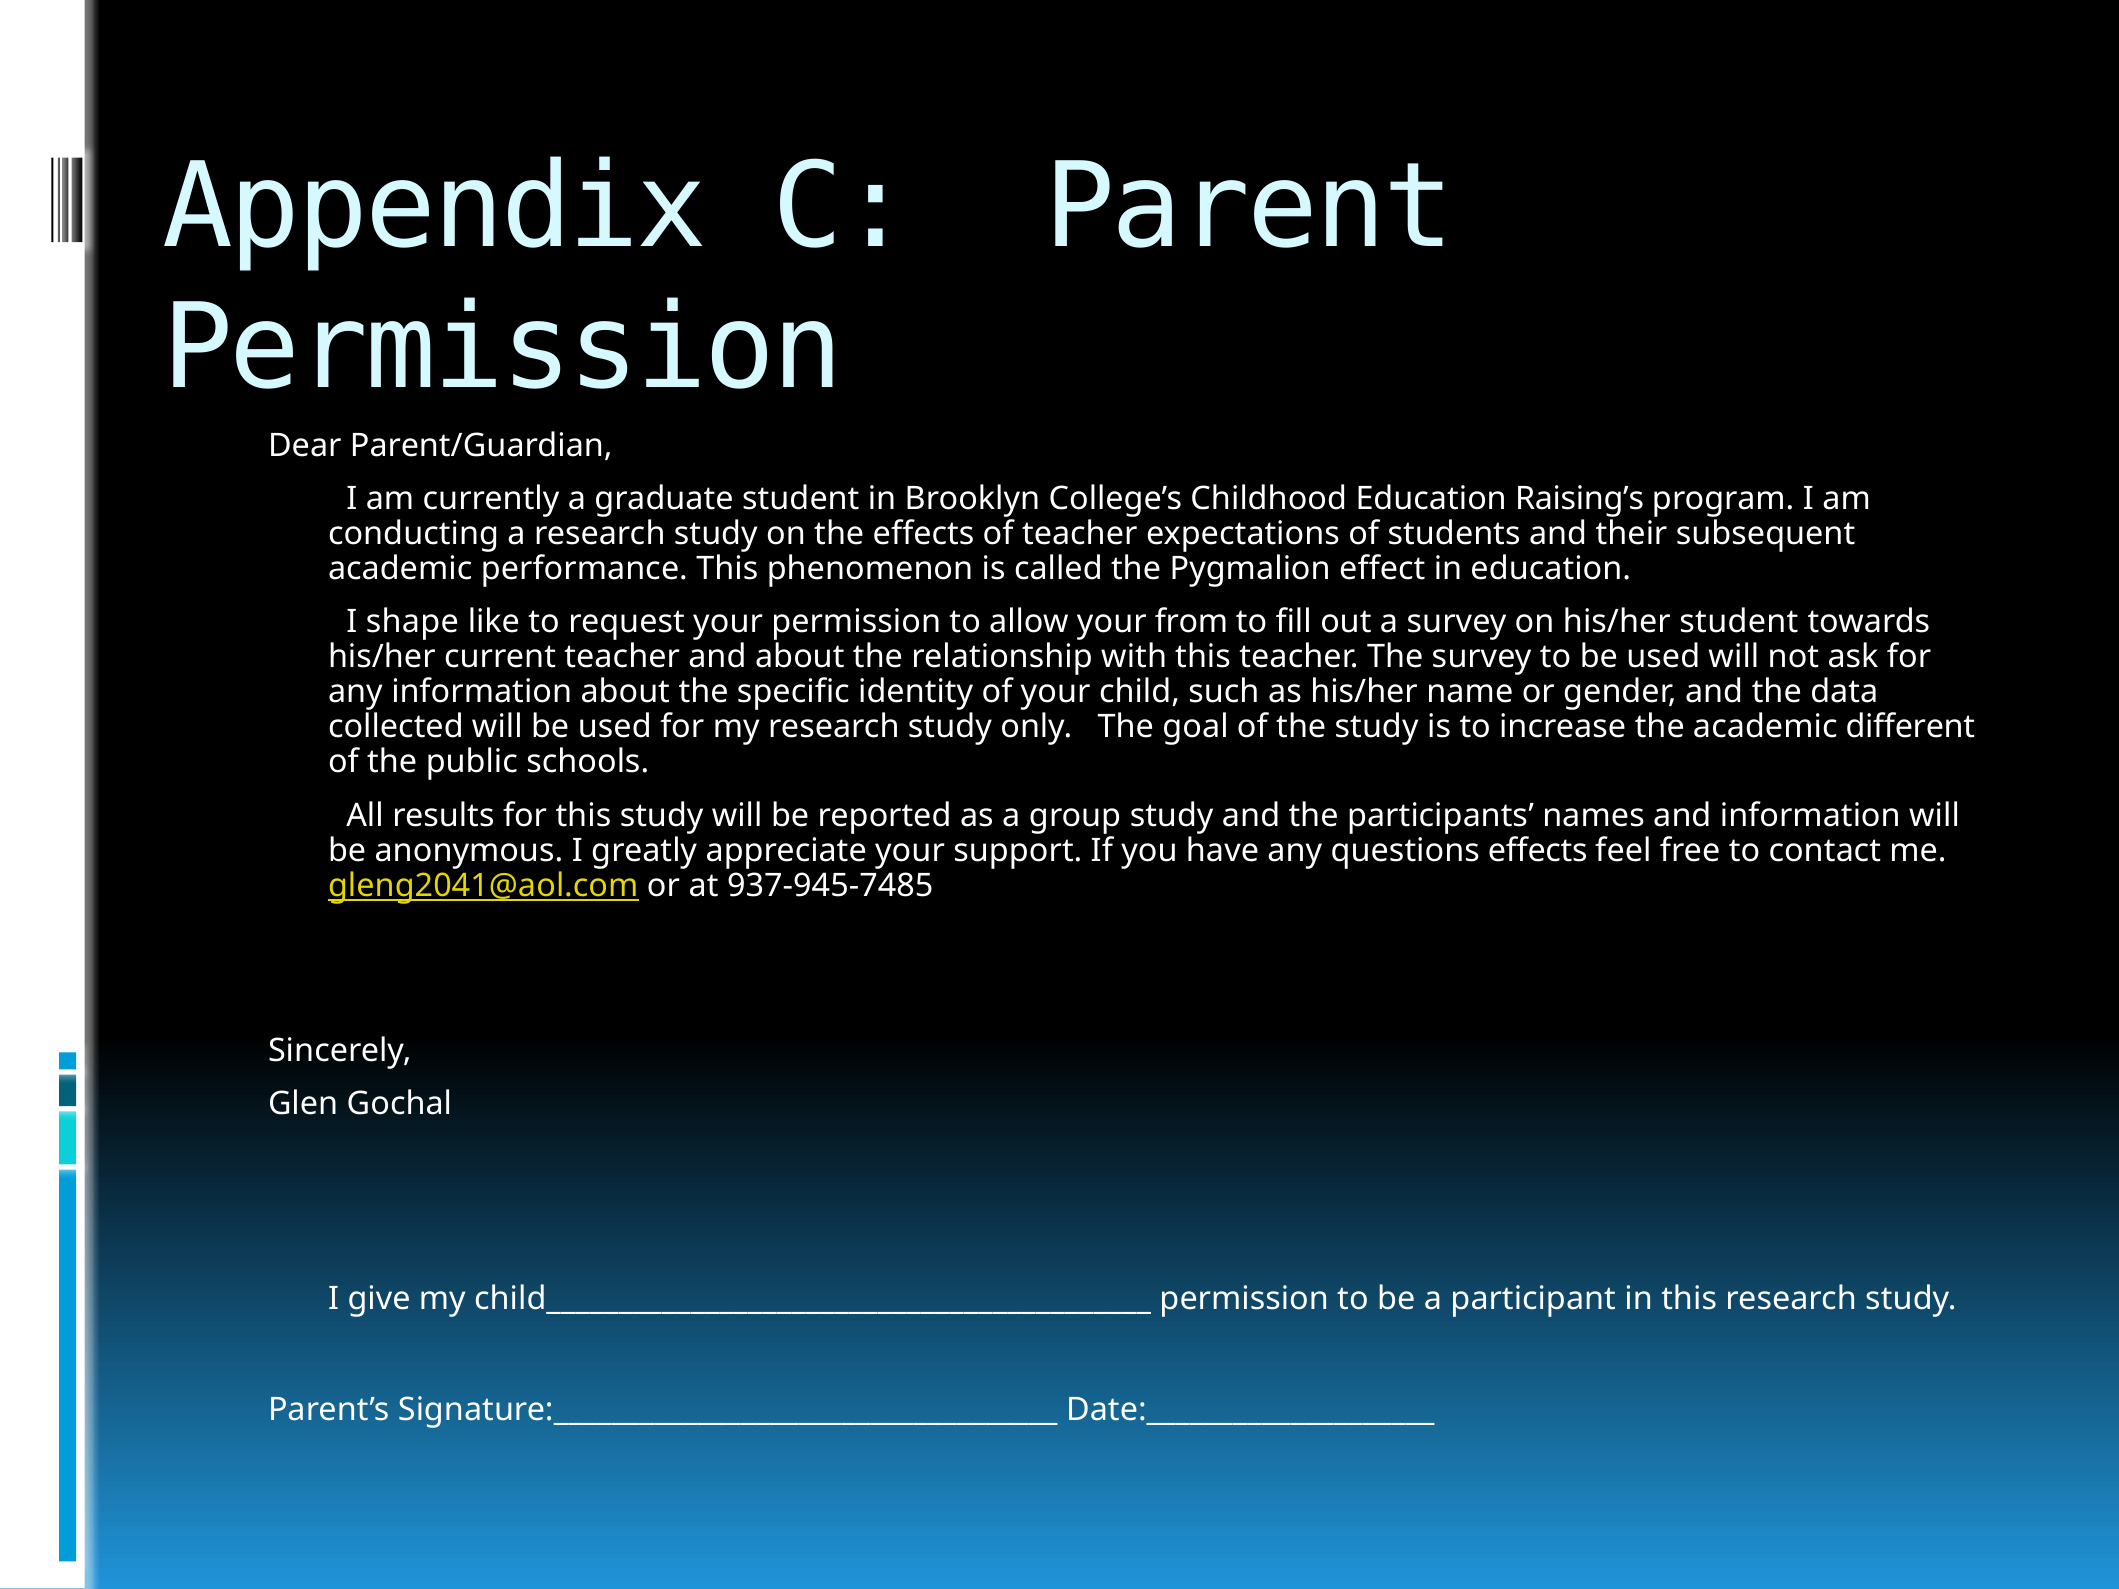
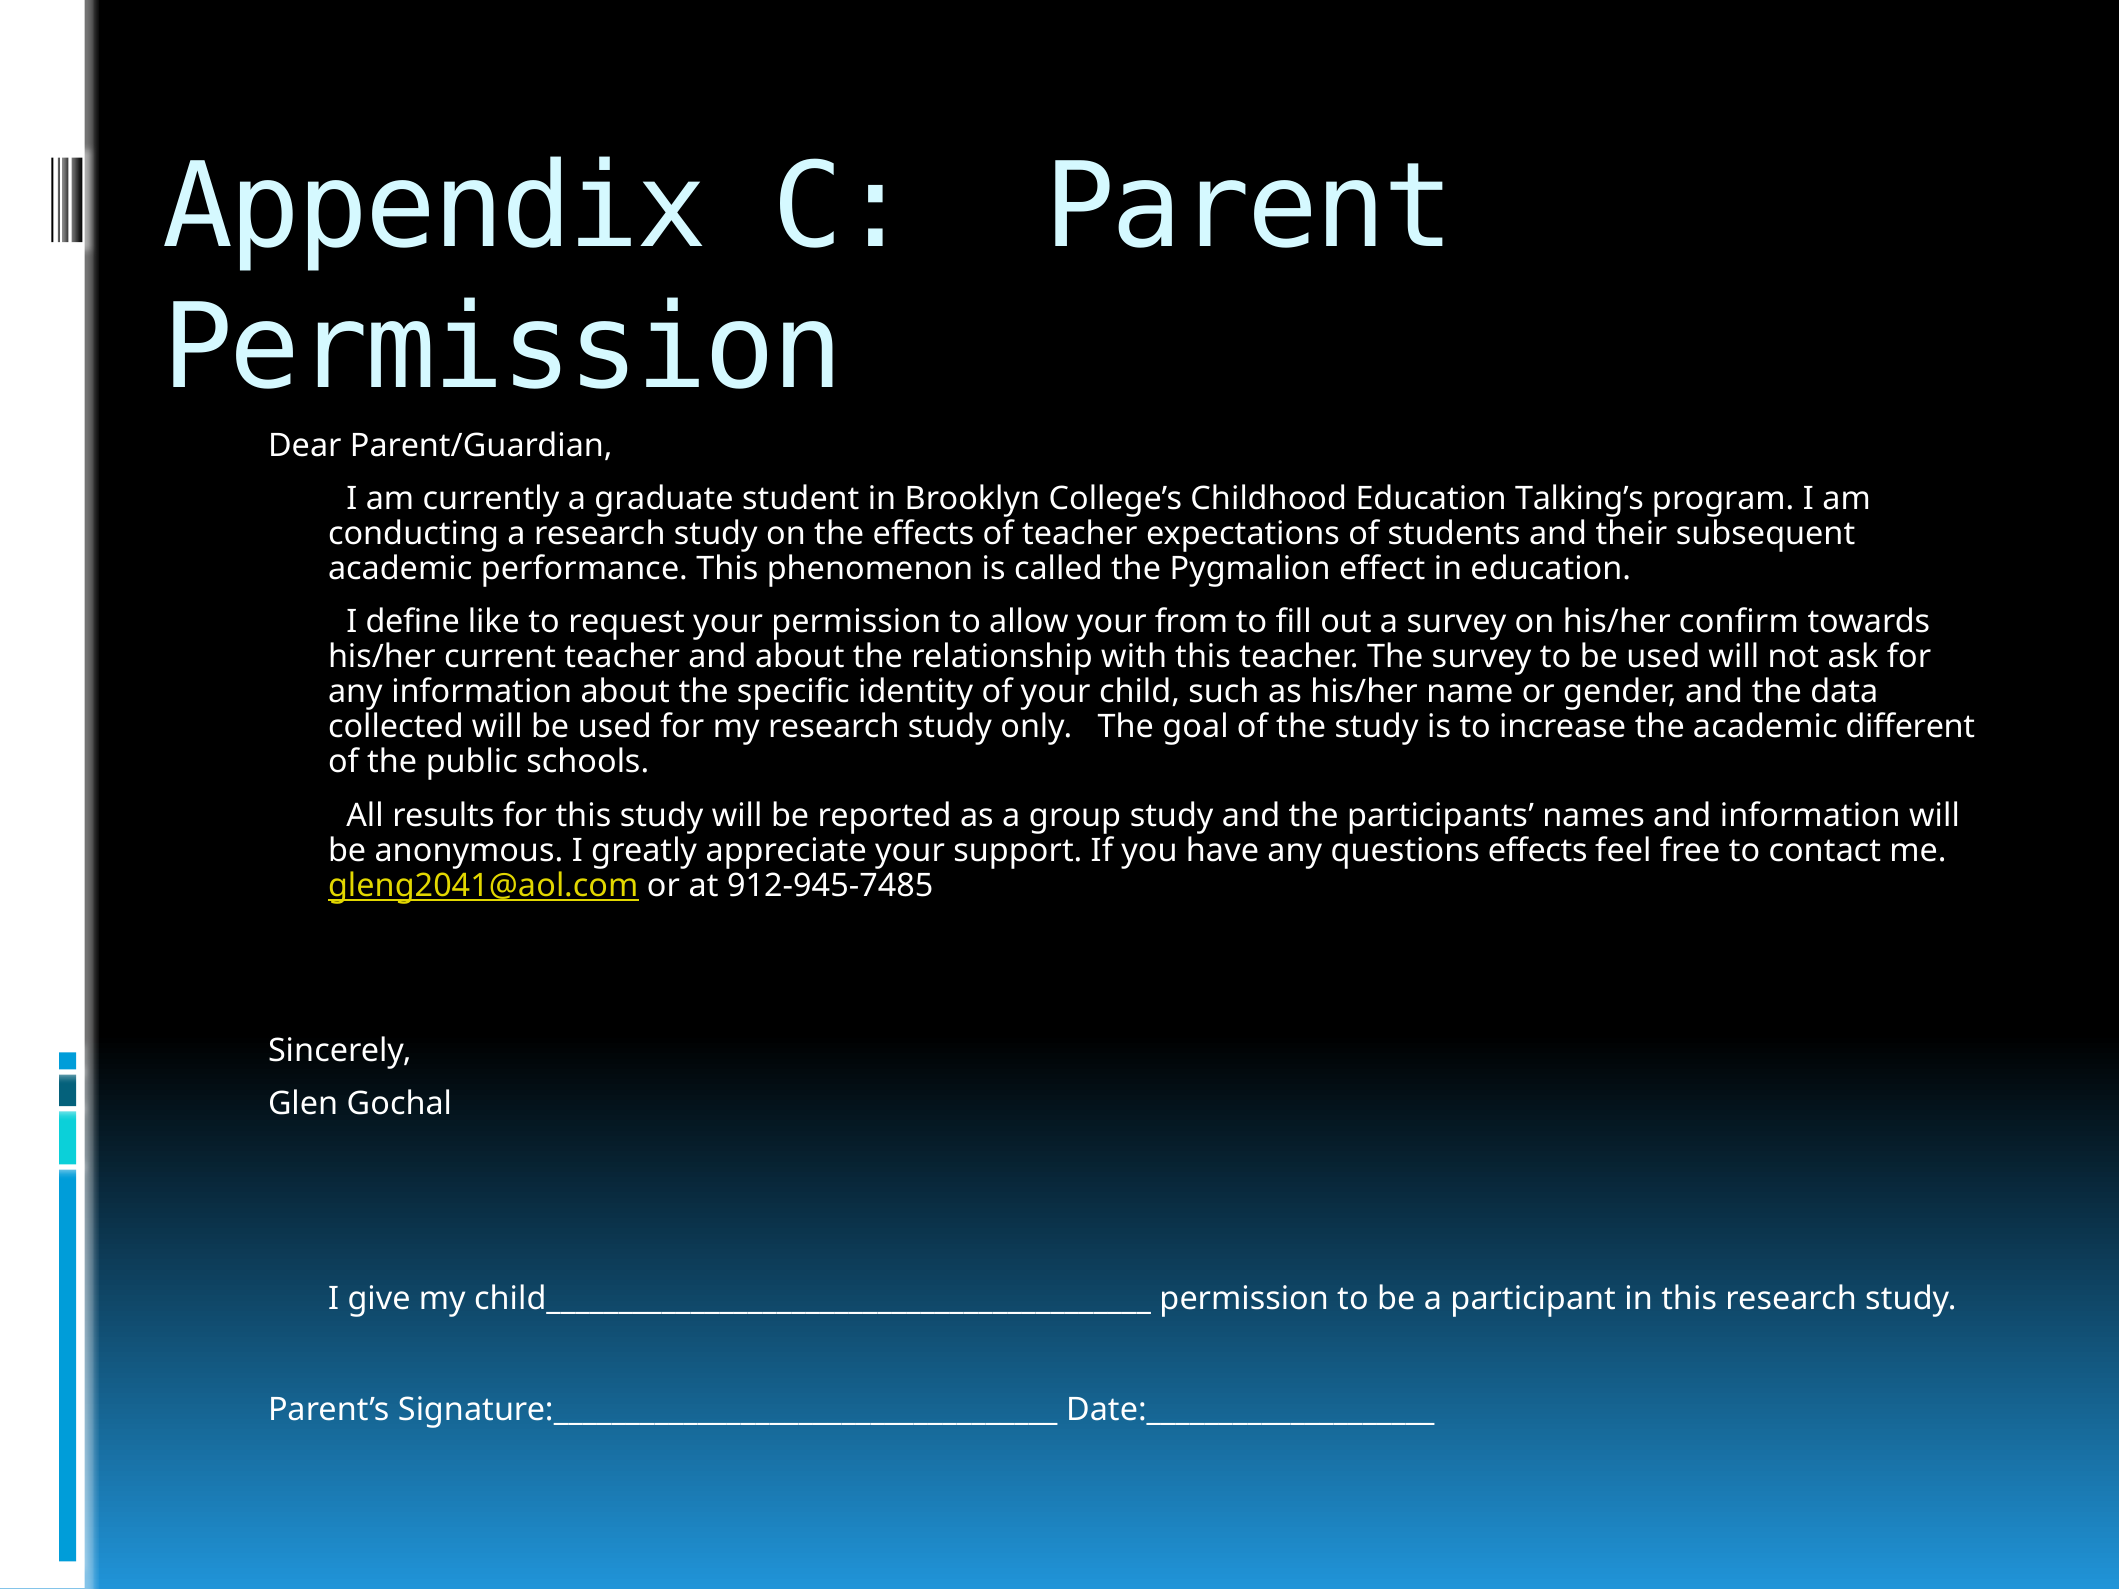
Raising’s: Raising’s -> Talking’s (1580, 499)
shape: shape -> define (413, 622)
his/her student: student -> confirm (1739, 622)
937-945-7485: 937-945-7485 -> 912-945-7485 (830, 885)
